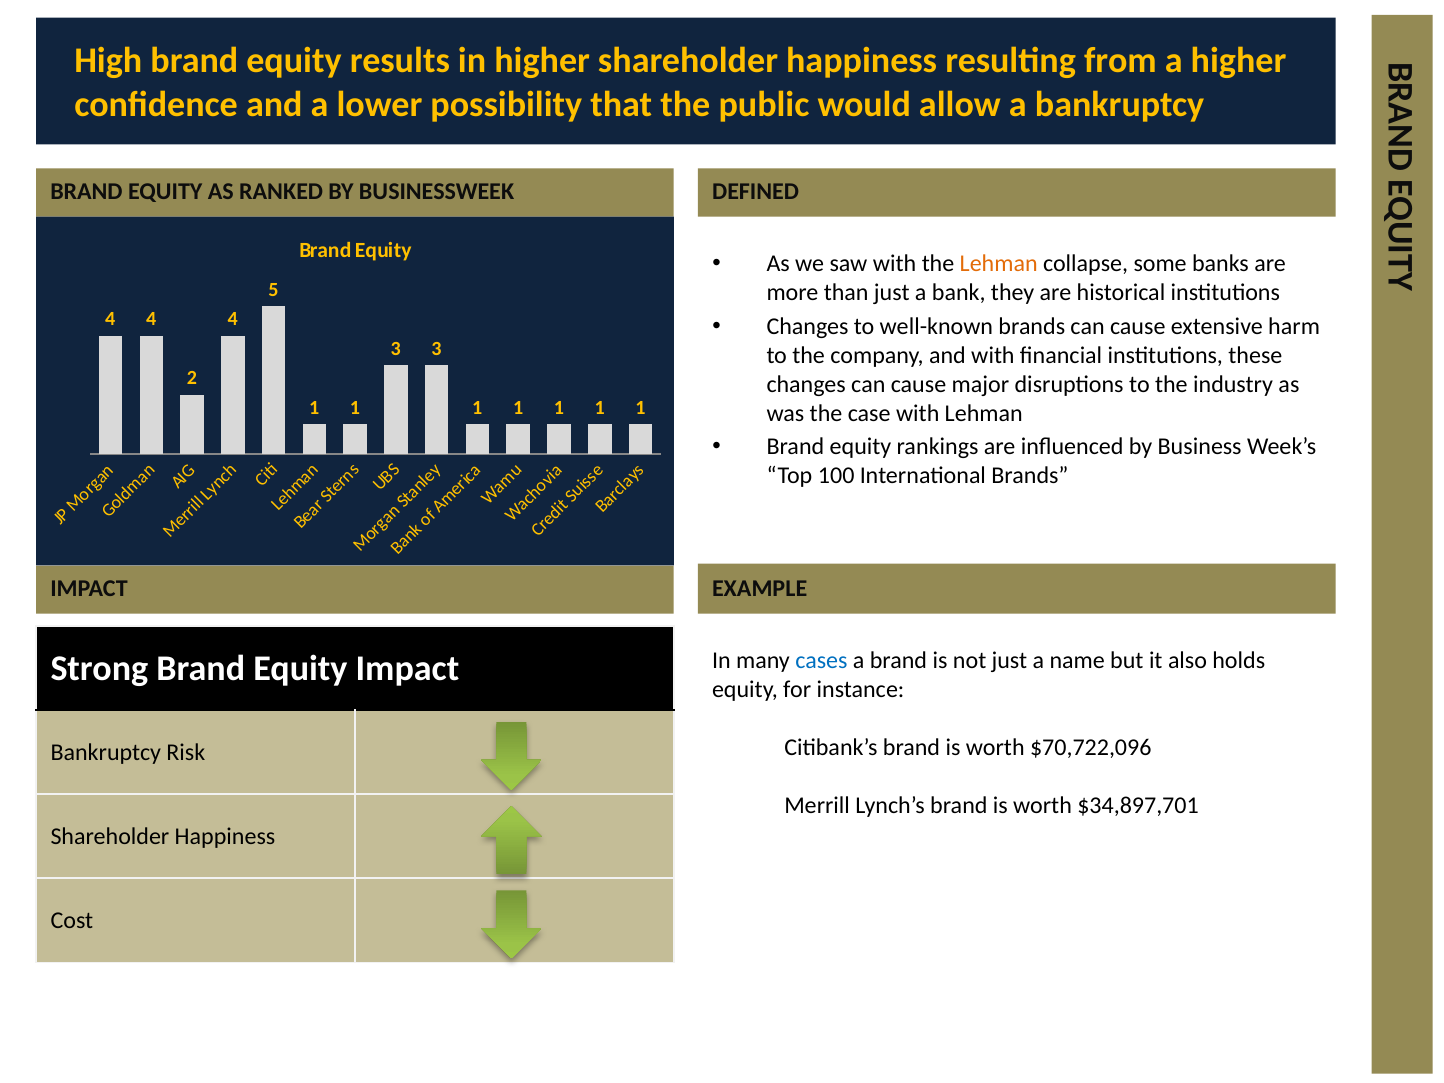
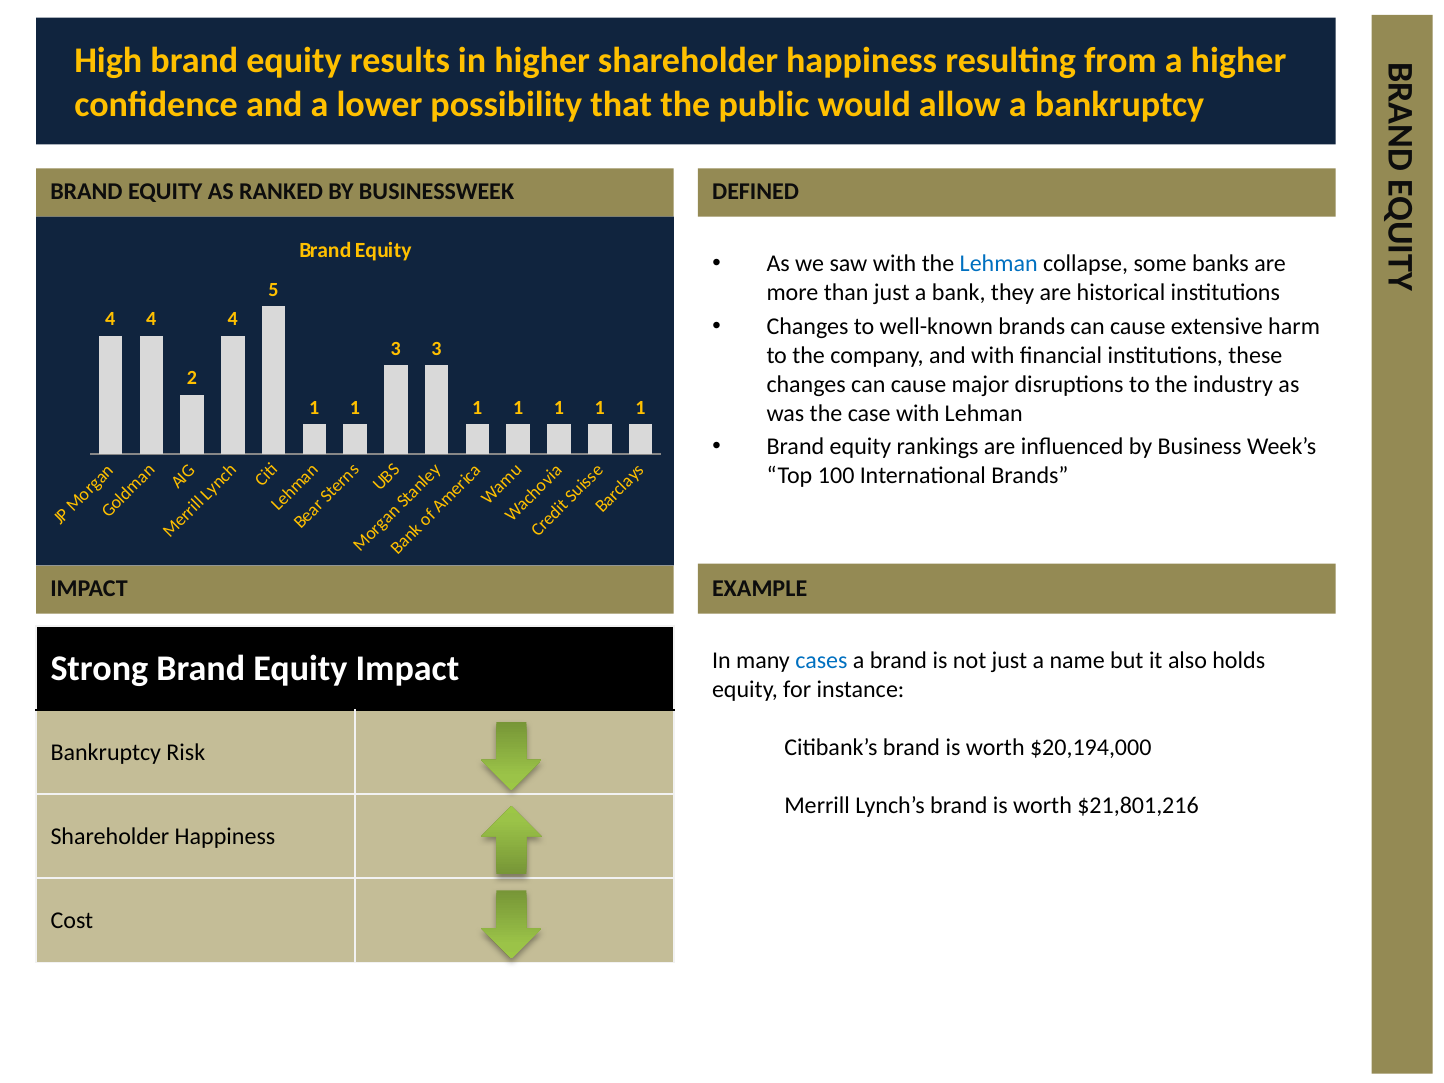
Lehman colour: orange -> blue (999, 264)
$70,722,096: $70,722,096 -> $20,194,000 (1091, 748)
$34,897,701: $34,897,701 -> $21,801,216 (1138, 805)
